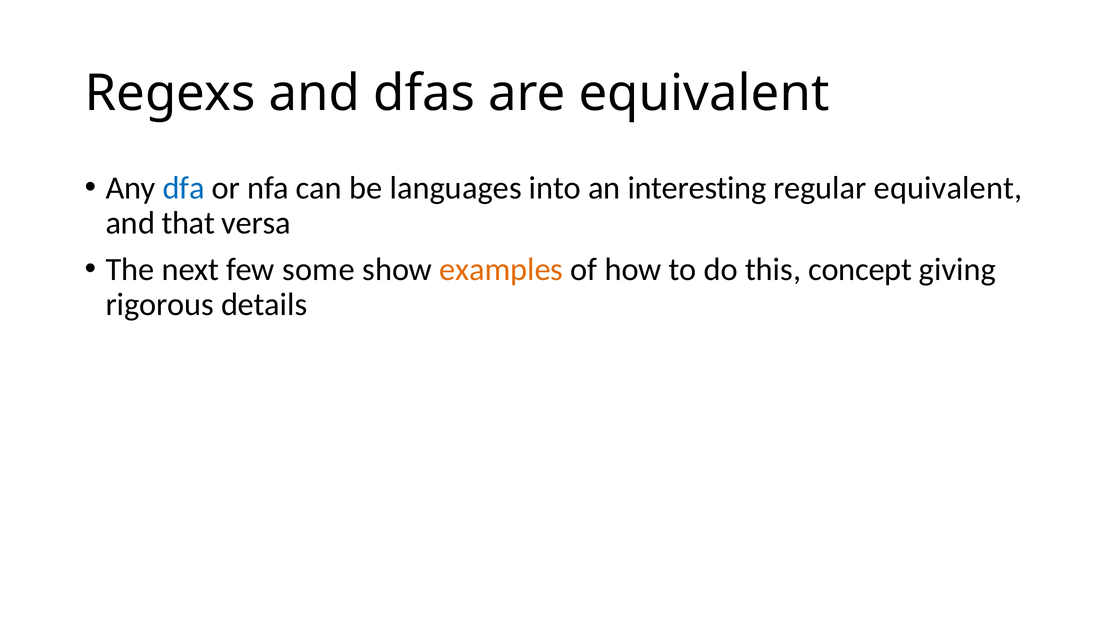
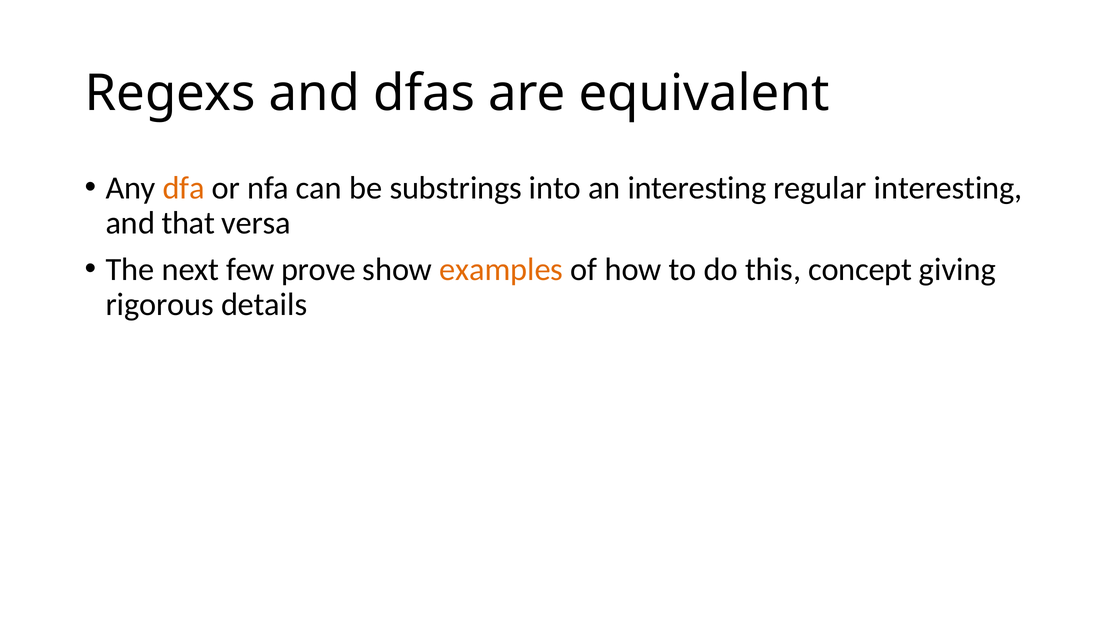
dfa colour: blue -> orange (184, 188)
languages: languages -> substrings (456, 188)
regular equivalent: equivalent -> interesting (948, 188)
some: some -> prove (319, 269)
